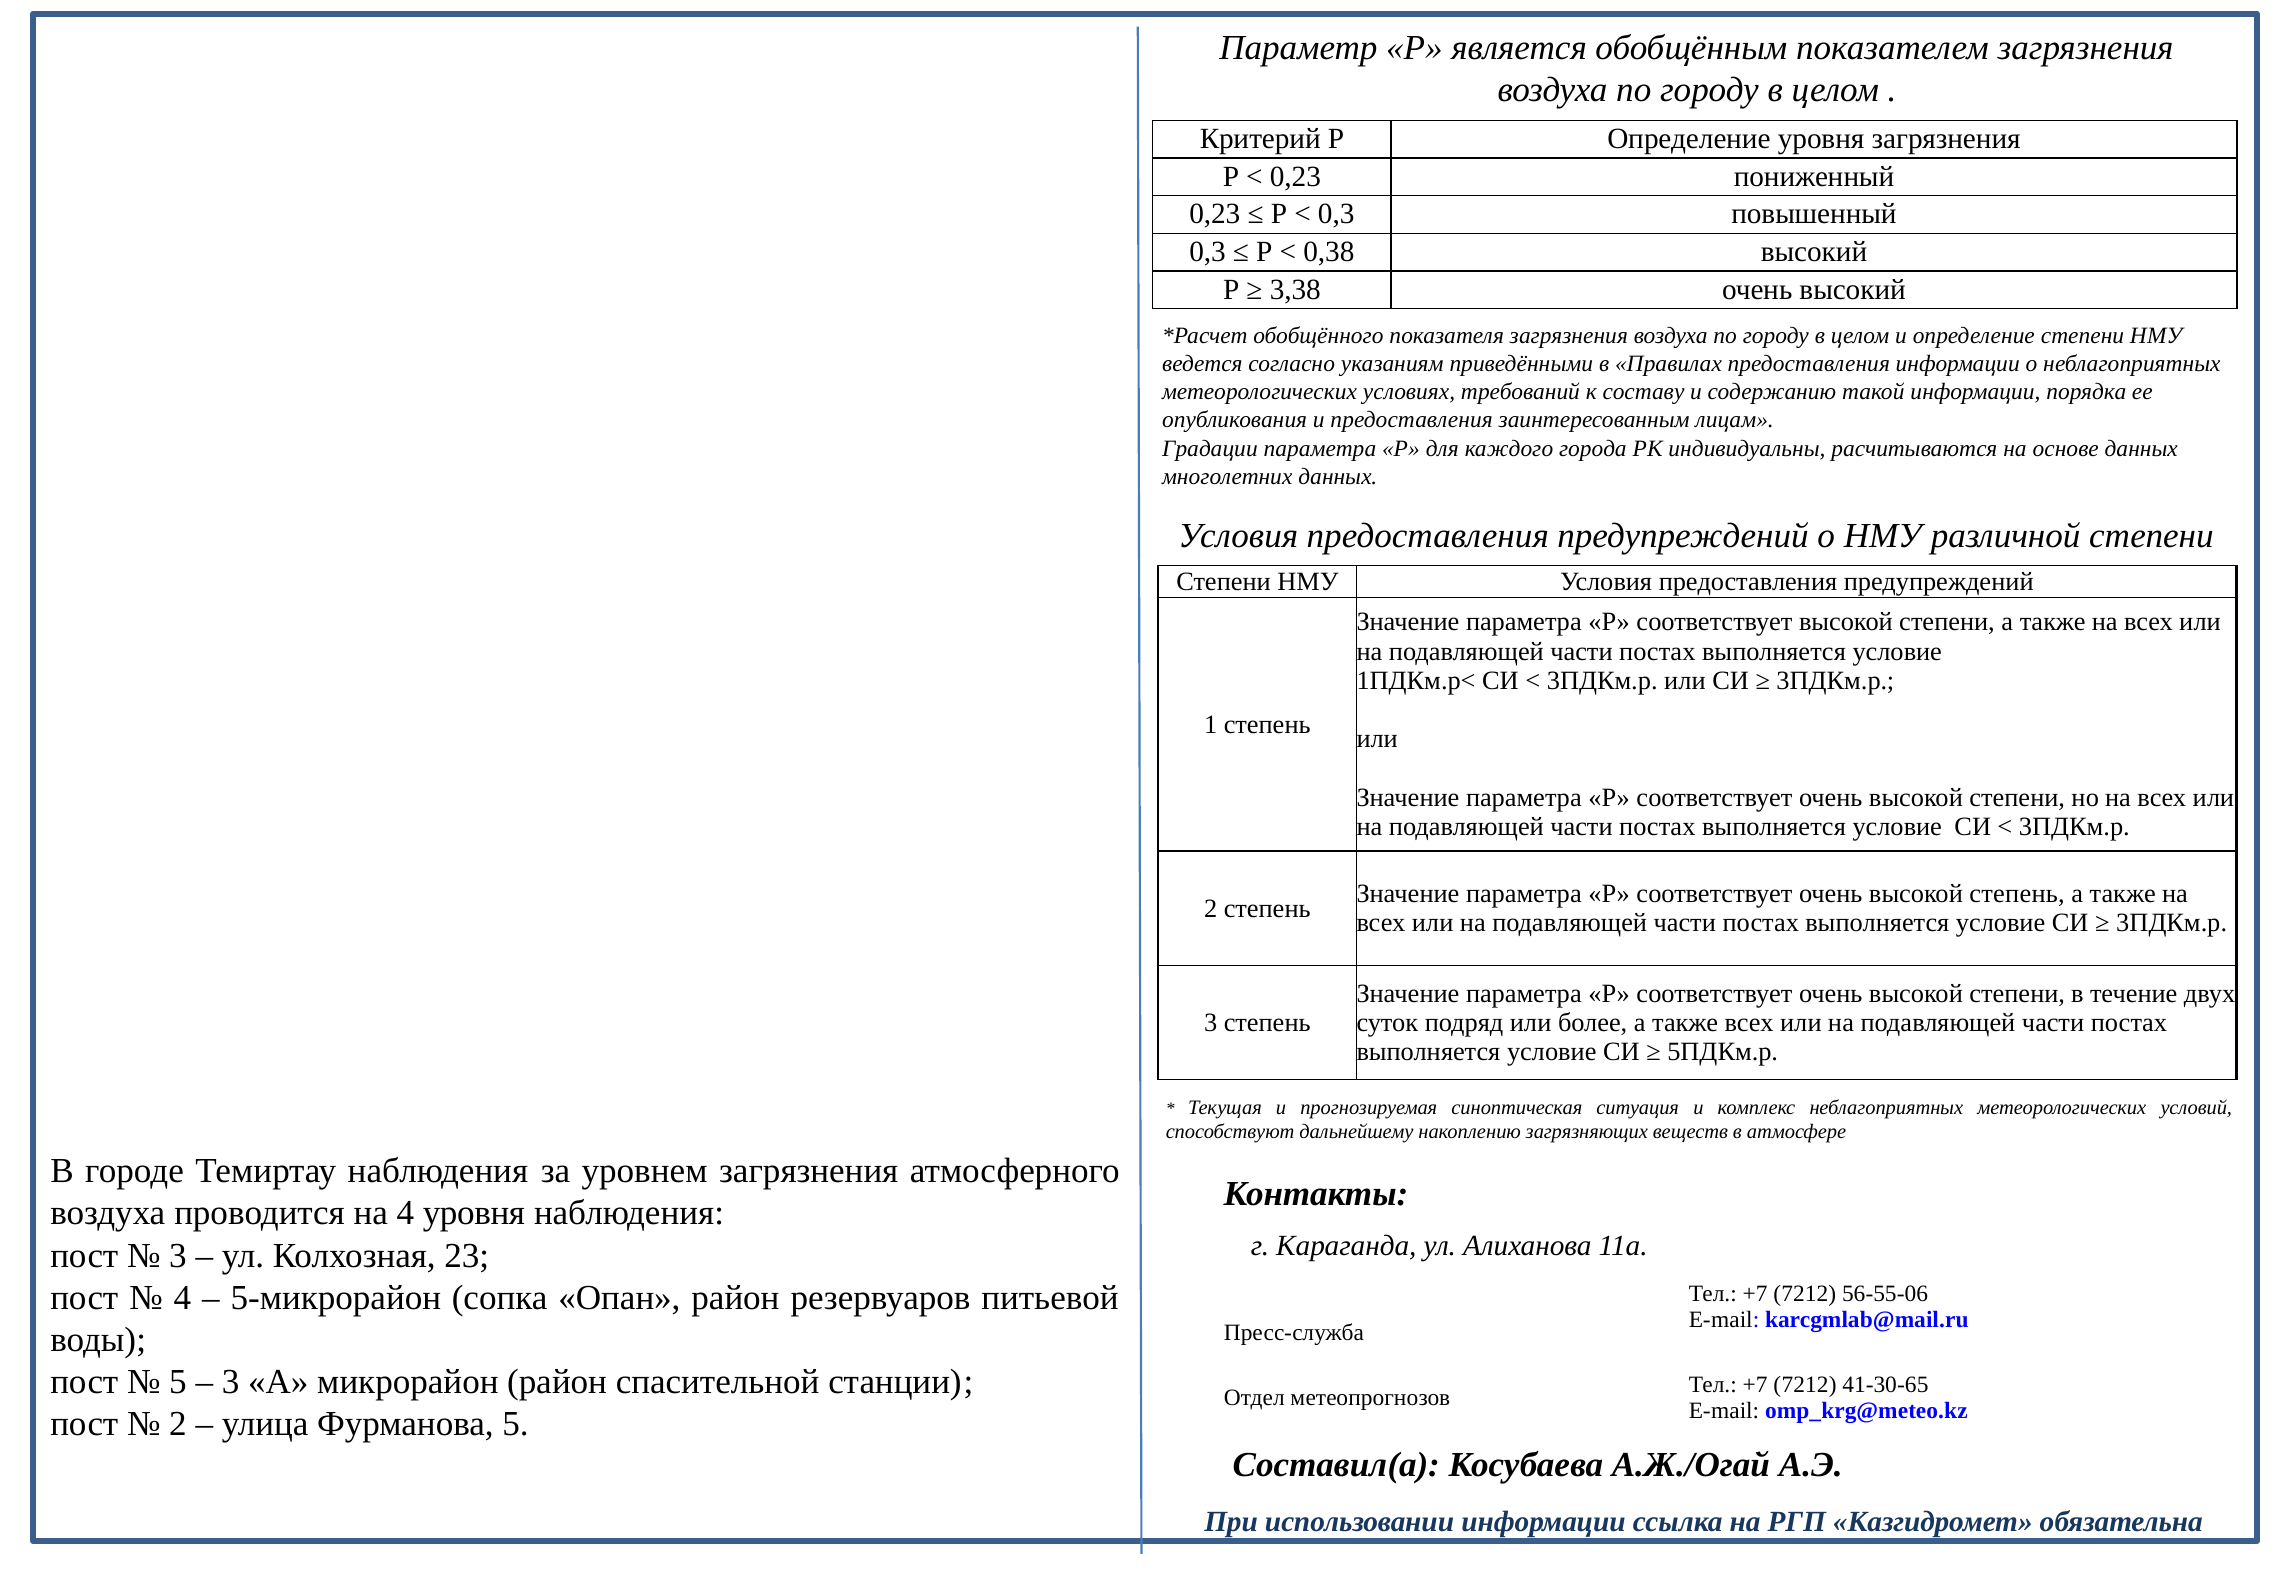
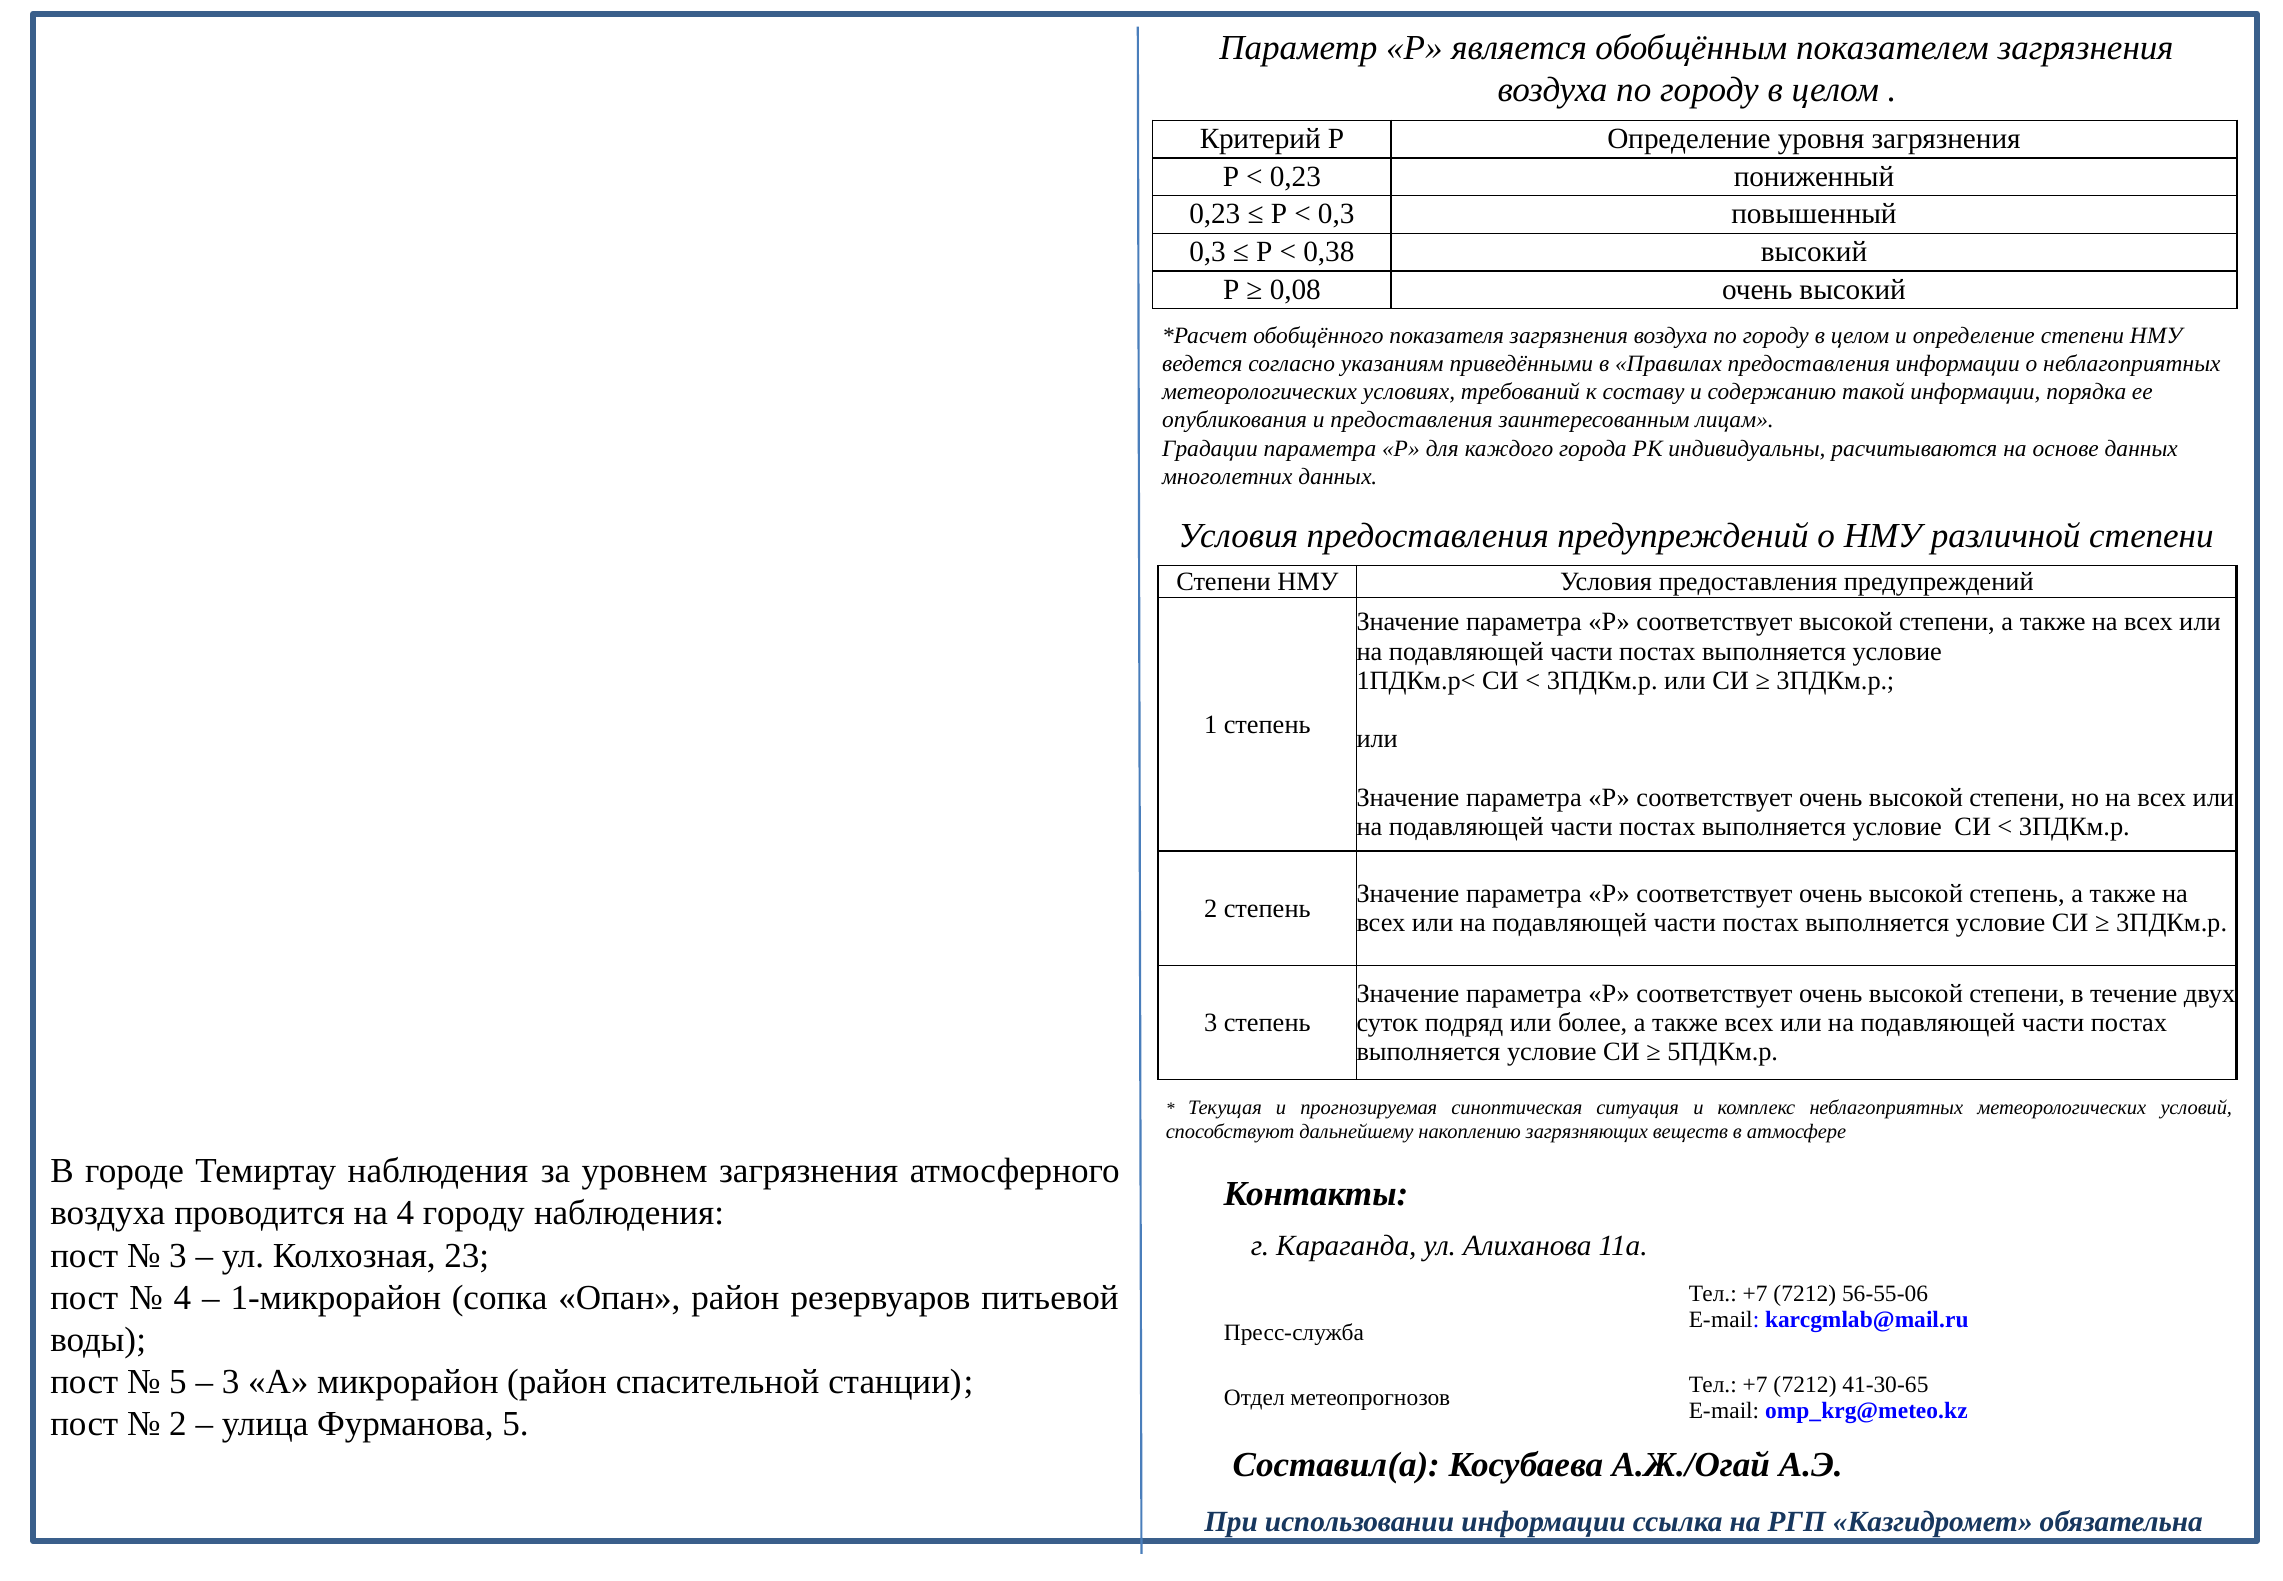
3,38: 3,38 -> 0,08 (1295, 290)
4 уровня: уровня -> городу (474, 1213)
5-микрорайон: 5-микрорайон -> 1-микрорайон (336, 1297)
